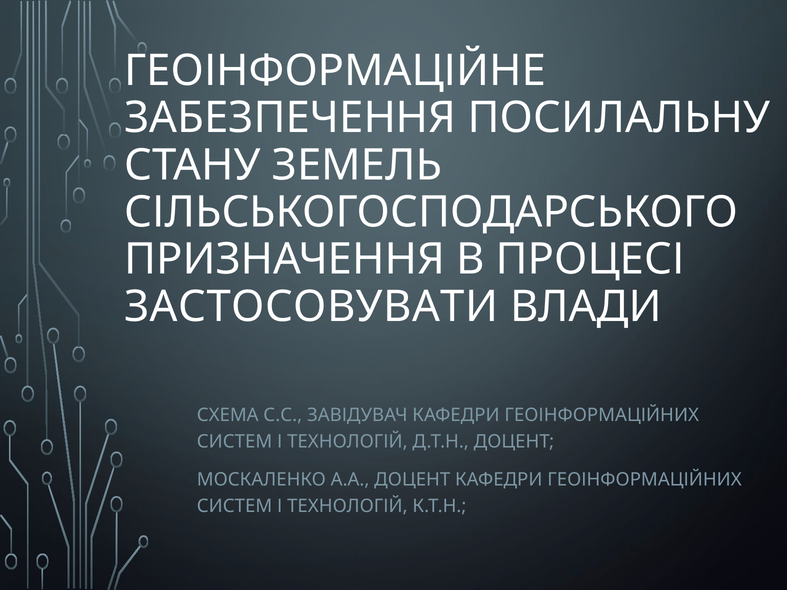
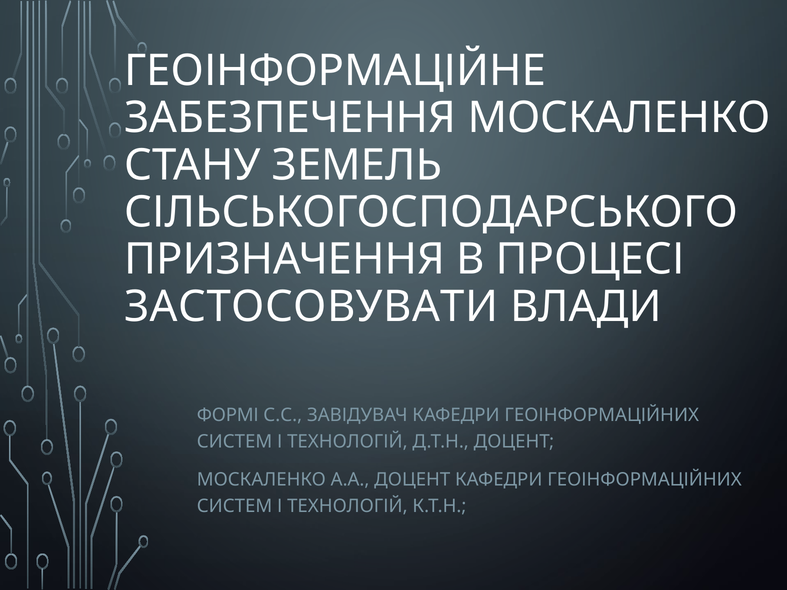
ЗАБЕЗПЕЧЕННЯ ПОСИЛАЛЬНУ: ПОСИЛАЛЬНУ -> МОСКАЛЕНКО (619, 118)
СХЕМА: СХЕМА -> ФОРМІ (228, 415)
